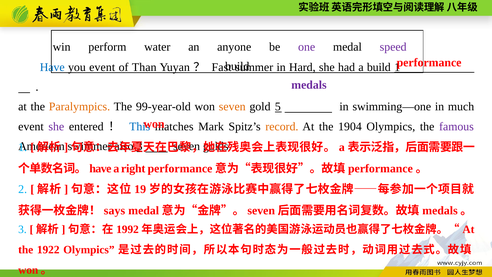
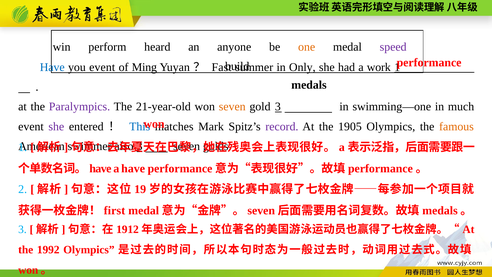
water: water -> heard (157, 47)
one colour: purple -> orange (307, 47)
Than: Than -> Ming (144, 67)
Hard: Hard -> Only (302, 67)
a build: build -> work (379, 67)
medals colour: purple -> black (309, 85)
Paralympics colour: orange -> purple (80, 107)
99-year-old: 99-year-old -> 21-year-old (163, 107)
gold 5: 5 -> 3 (278, 107)
record colour: orange -> purple (282, 126)
1904: 1904 -> 1905 (350, 126)
famous colour: purple -> orange (456, 126)
a right: right -> have (133, 168)
says: says -> first (114, 210)
1992: 1992 -> 1912 (128, 229)
1922: 1922 -> 1992 (48, 250)
